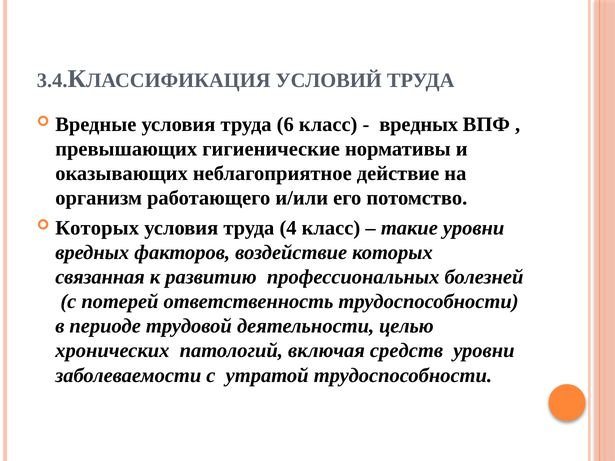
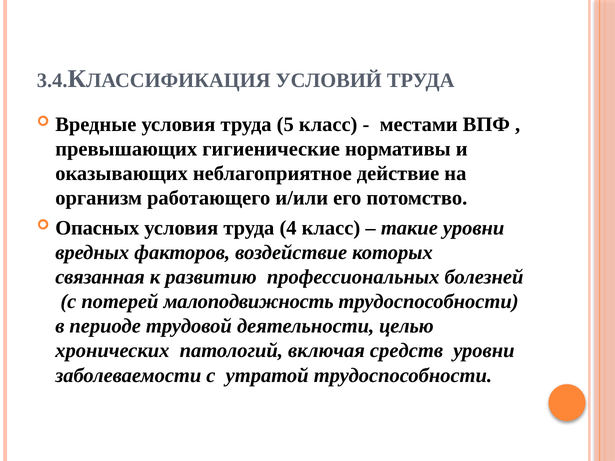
6: 6 -> 5 (285, 124)
вредных: вредных -> местами (419, 124)
Которых: Которых -> Опасных (97, 228)
ответственность: ответственность -> малоподвижность (249, 302)
